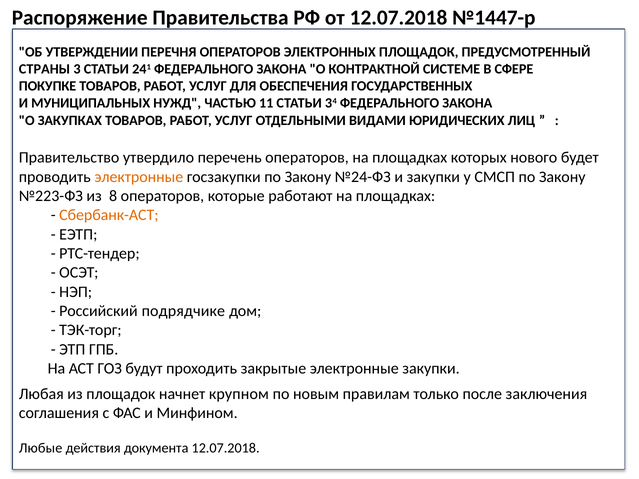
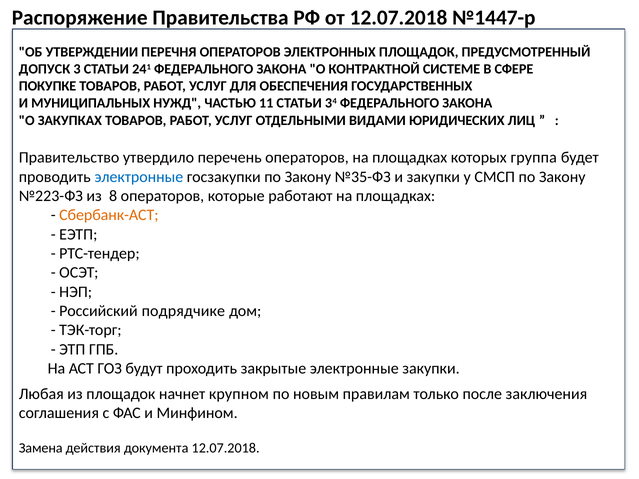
СТРАНЫ: СТРАНЫ -> ДОПУСК (45, 69)
нового: нового -> группа (534, 158)
электронные colour: orange -> blue (139, 177)
№24-ФЗ: №24-ФЗ -> №35-ФЗ (363, 177)
Любые: Любые -> Замена (41, 448)
